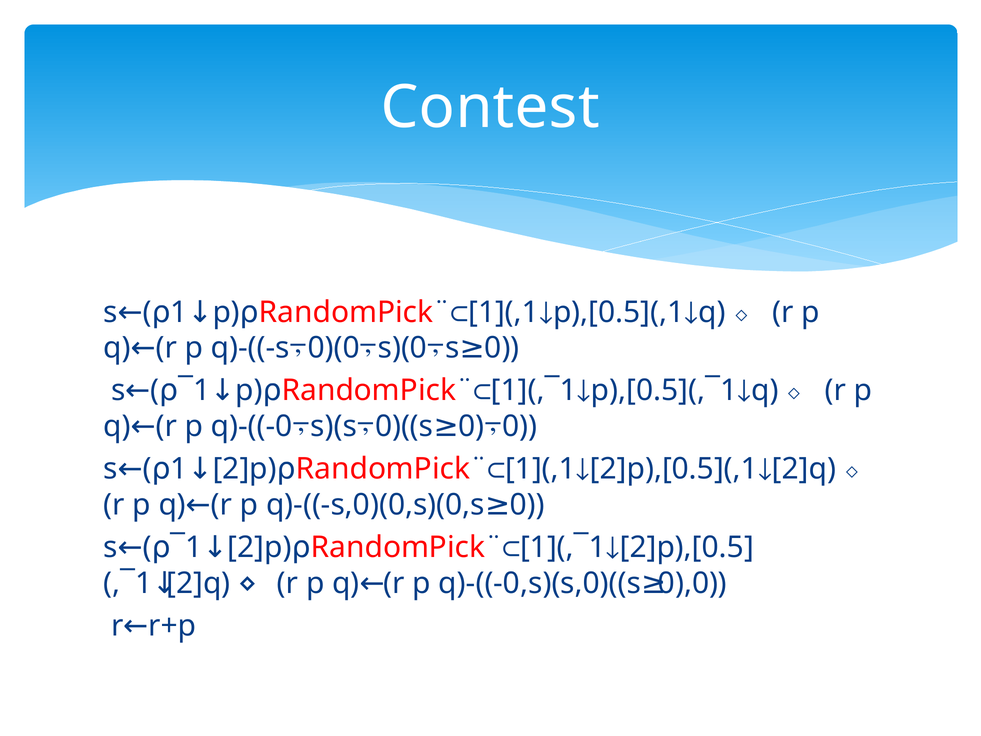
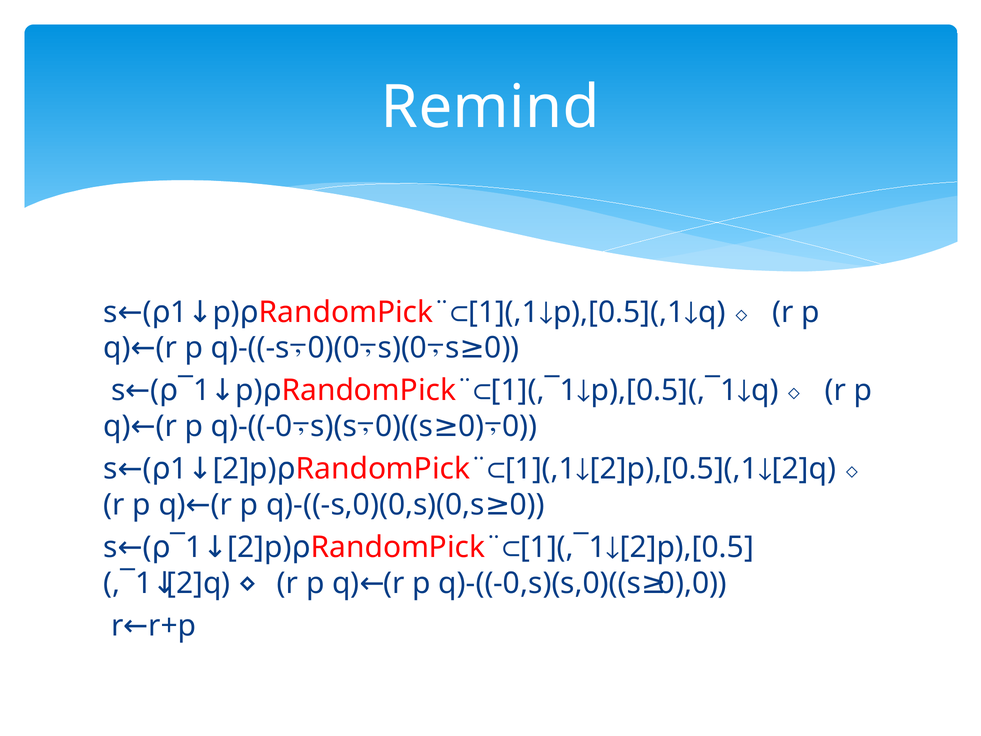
Contest: Contest -> Remind (490, 108)
